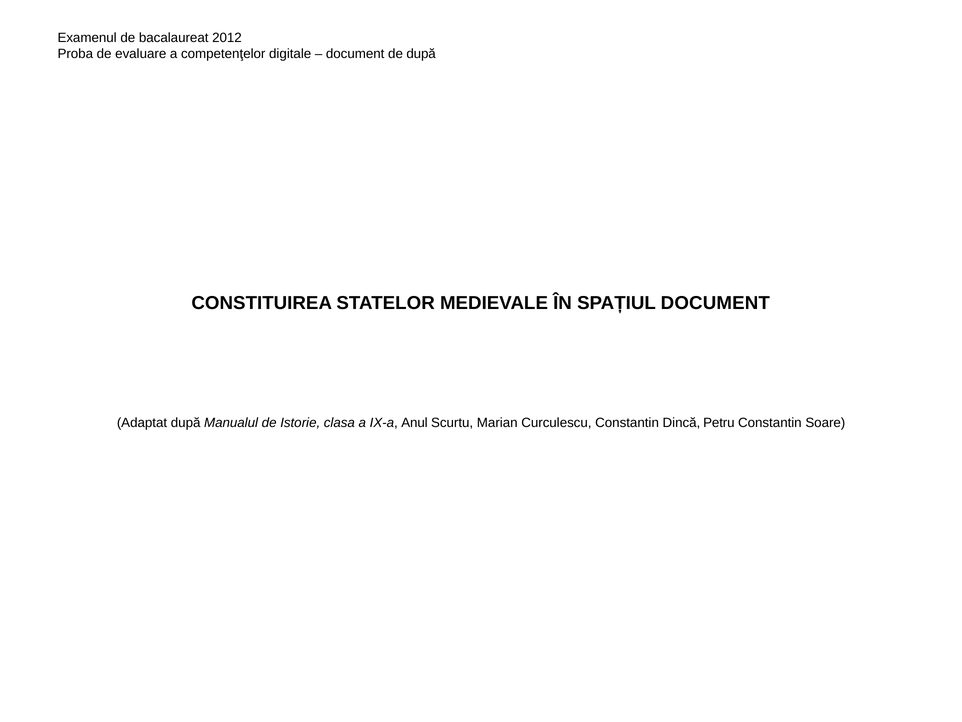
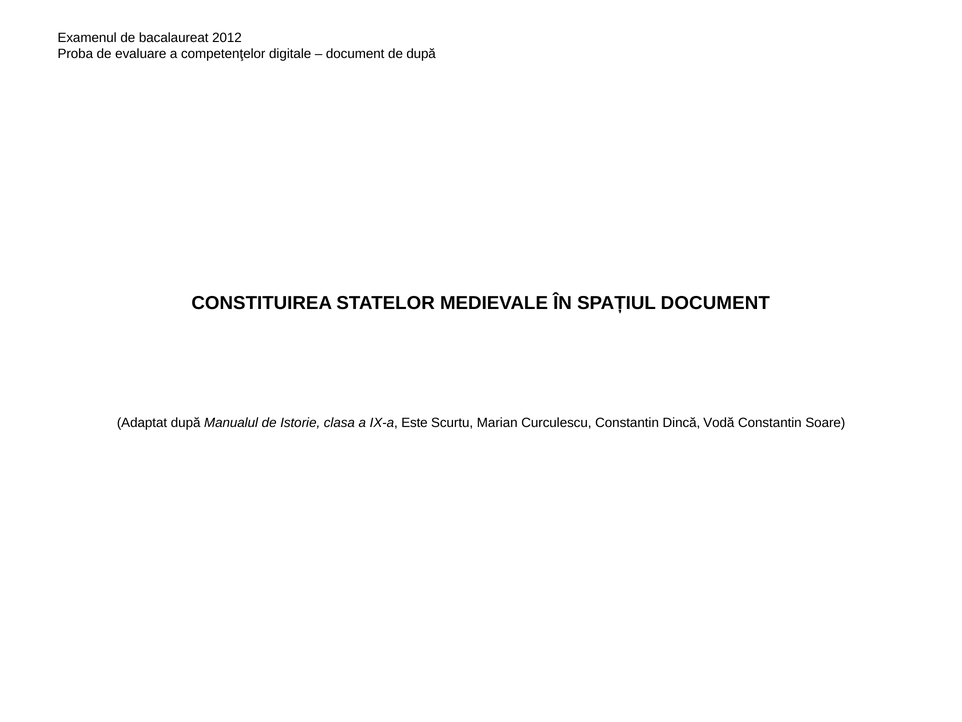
Anul: Anul -> Este (415, 423)
Petru: Petru -> Vodă (719, 423)
